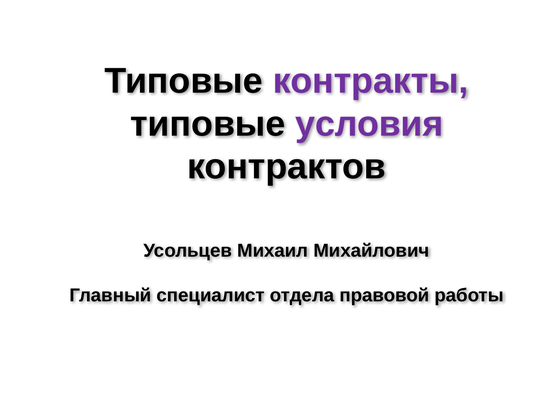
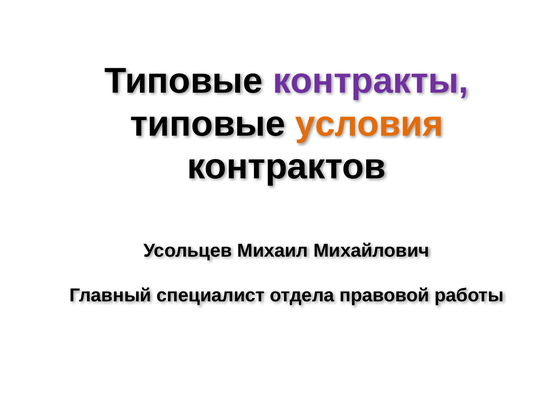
условия colour: purple -> orange (369, 124)
